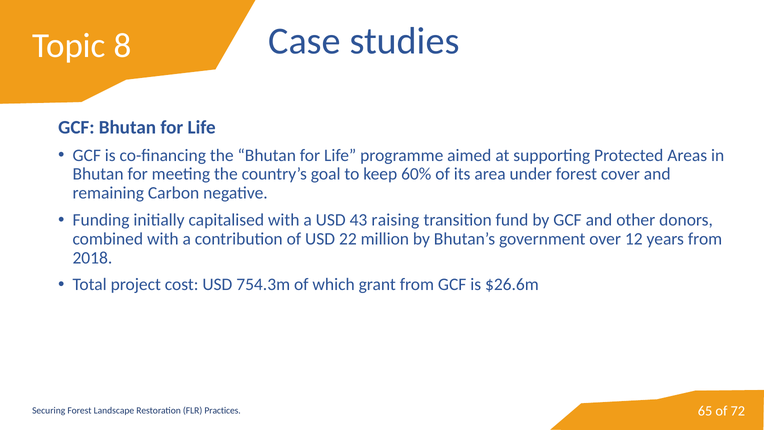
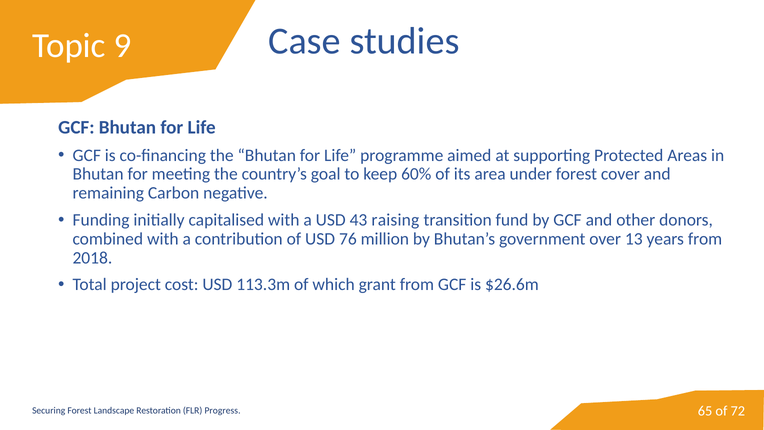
8: 8 -> 9 (122, 46)
22: 22 -> 76 (348, 239)
12: 12 -> 13 (634, 239)
754.3m: 754.3m -> 113.3m (263, 285)
Practices: Practices -> Progress (223, 410)
